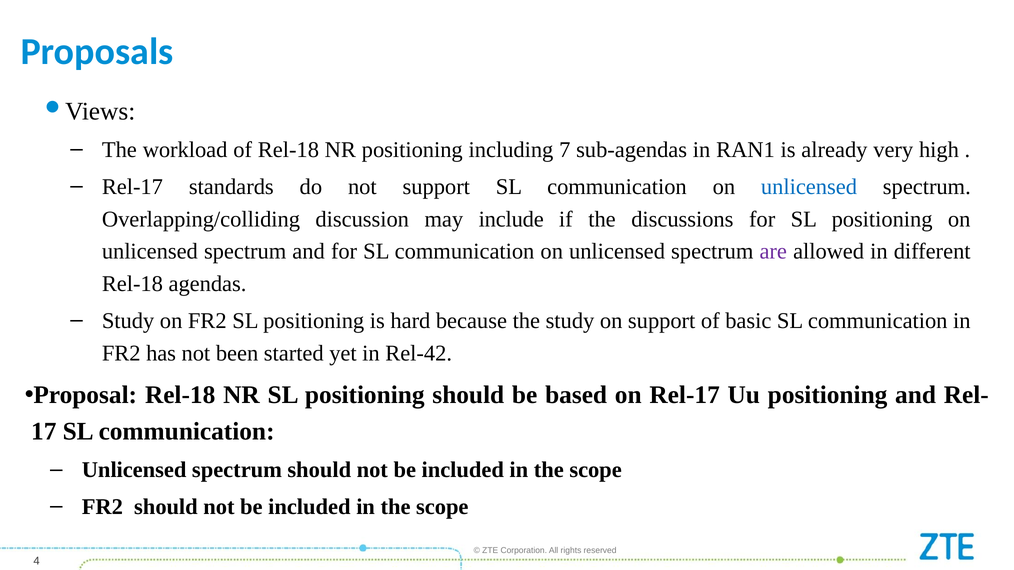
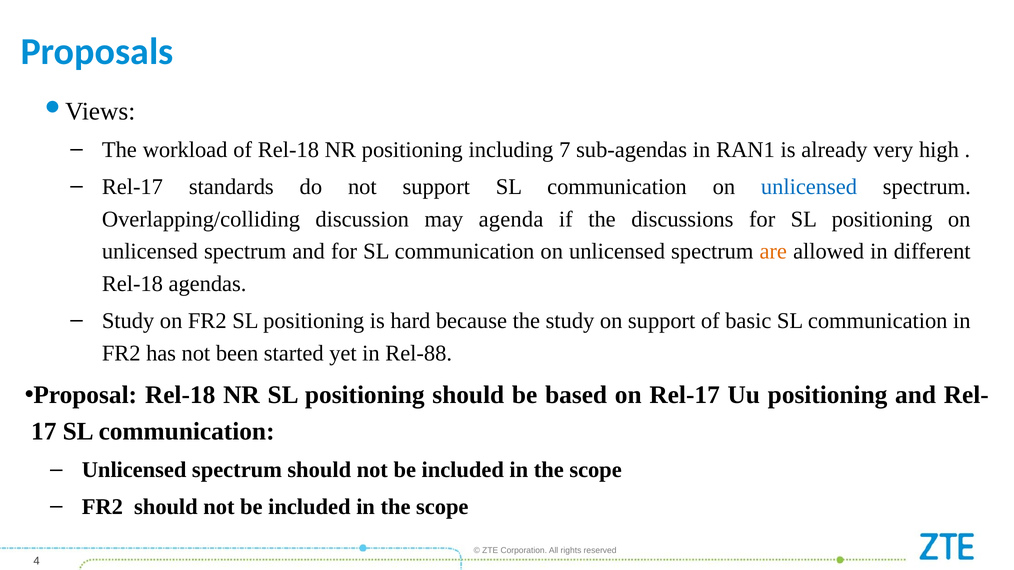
include: include -> agenda (511, 219)
are colour: purple -> orange (773, 252)
Rel-42: Rel-42 -> Rel-88 (419, 353)
